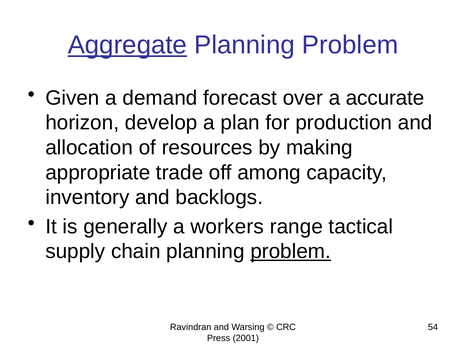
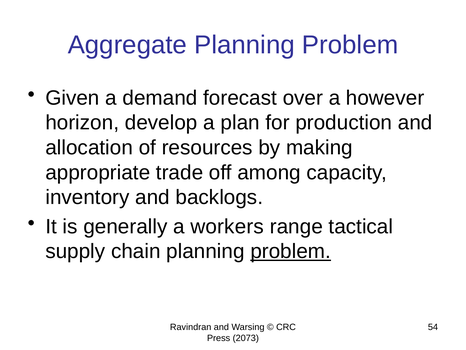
Aggregate underline: present -> none (127, 45)
accurate: accurate -> however (385, 98)
2001: 2001 -> 2073 (246, 338)
